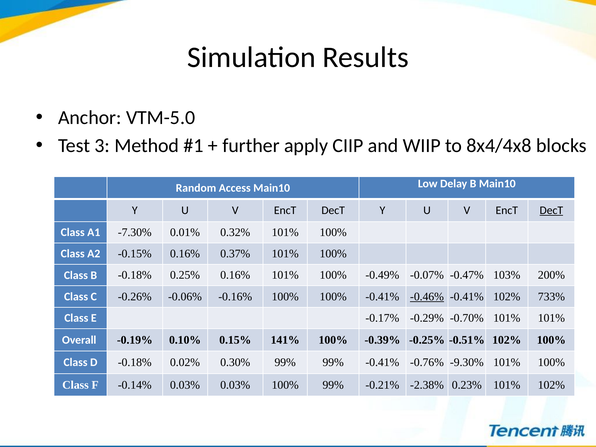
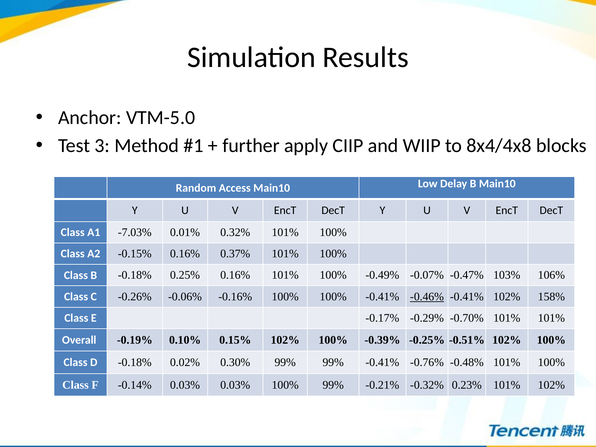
DecT underline: present -> none (551, 210)
-7.30%: -7.30% -> -7.03% (135, 232)
200%: 200% -> 106% (551, 275)
733%: 733% -> 158% (551, 297)
0.15% 141%: 141% -> 102% (285, 340)
-9.30%: -9.30% -> -0.48% (467, 362)
-2.38%: -2.38% -> -0.32% (427, 385)
